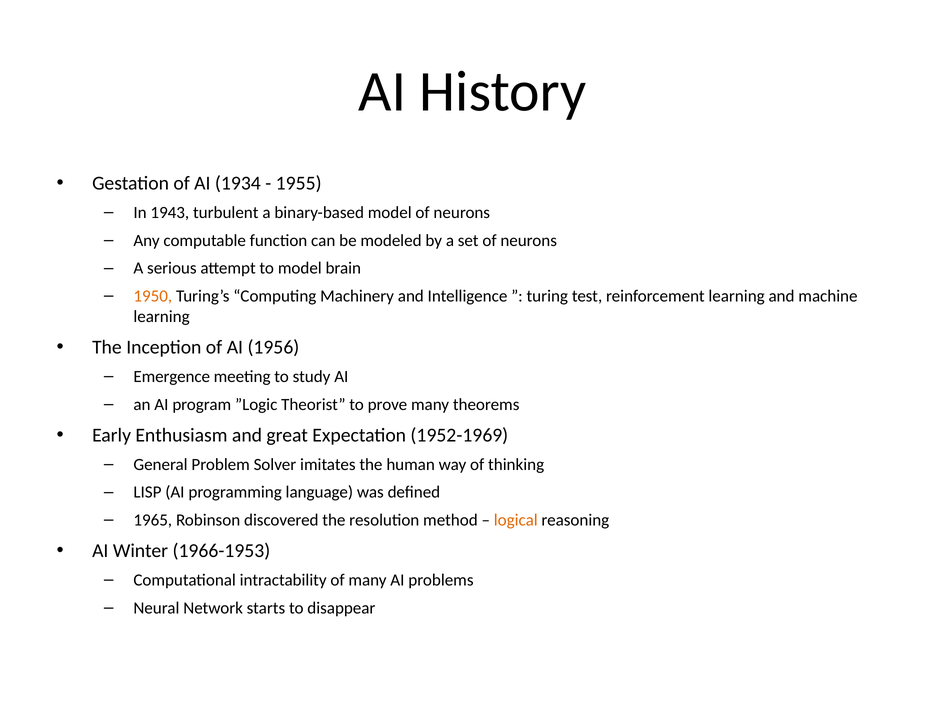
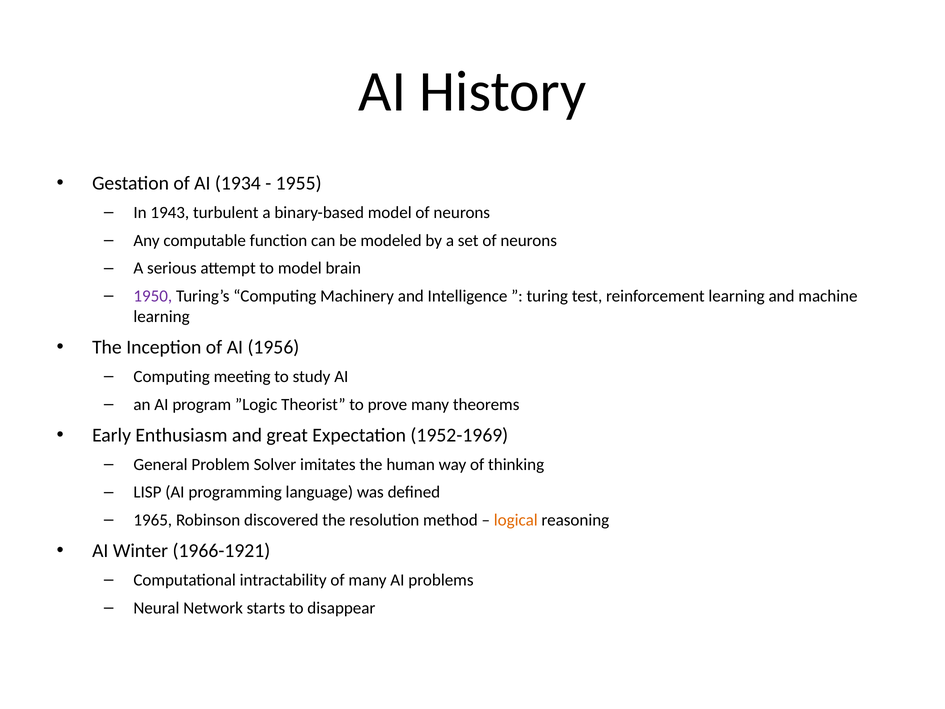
1950 colour: orange -> purple (153, 296)
Emergence: Emergence -> Computing (172, 377)
1966-1953: 1966-1953 -> 1966-1921 (221, 551)
